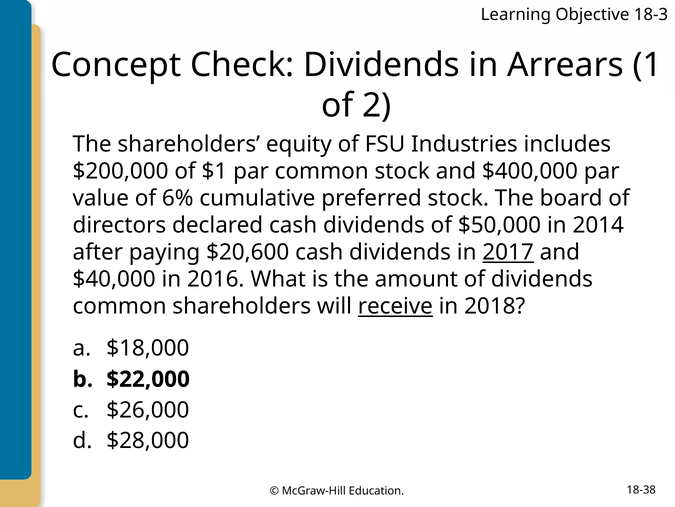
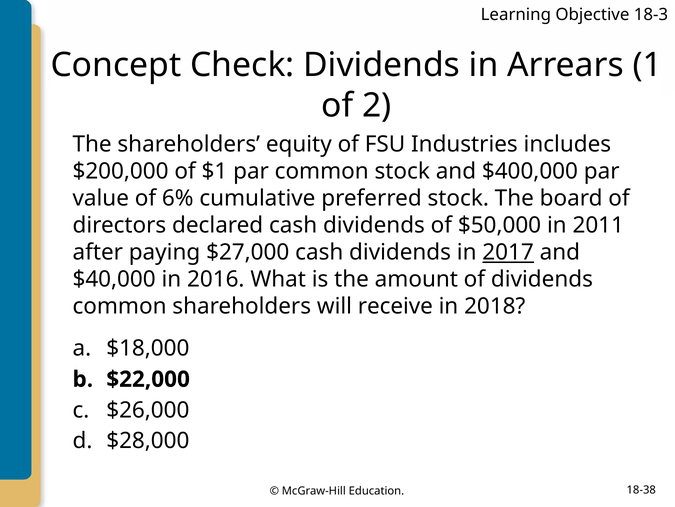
2014: 2014 -> 2011 (598, 225)
$20,600: $20,600 -> $27,000 (248, 252)
receive underline: present -> none (395, 306)
